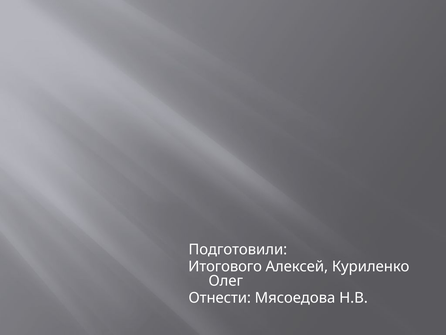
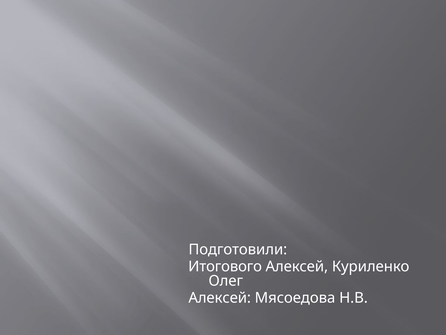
Отнести: Отнести -> Алексей (220, 297)
